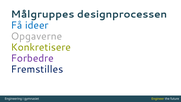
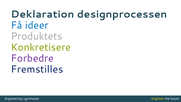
Målgruppes: Målgruppes -> Deklaration (43, 14)
Opgaverne: Opgaverne -> Produktets (37, 36)
